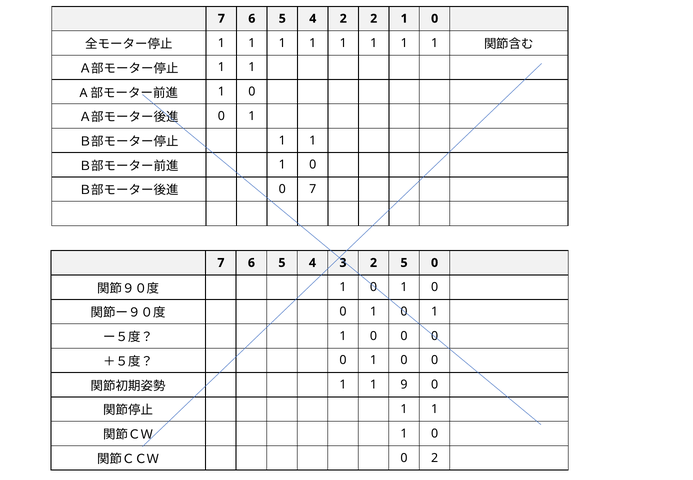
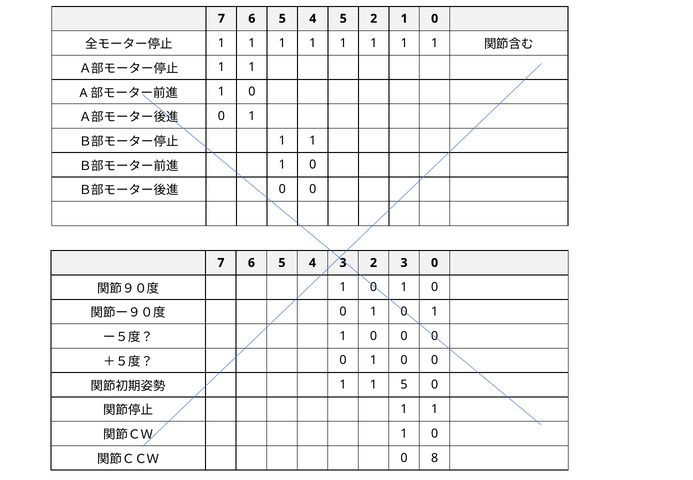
4 2: 2 -> 5 (343, 19)
7: 7 -> 0 (313, 189)
2 5: 5 -> 3 (404, 263)
1 9: 9 -> 5 (404, 385)
0 2: 2 -> 8 (435, 458)
